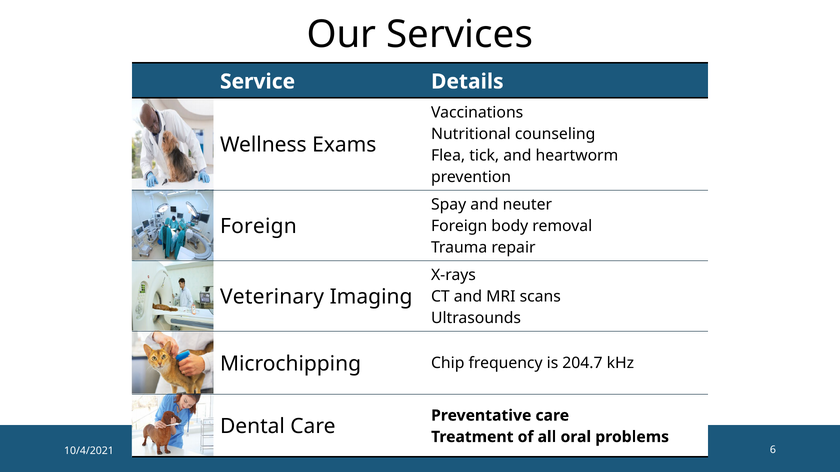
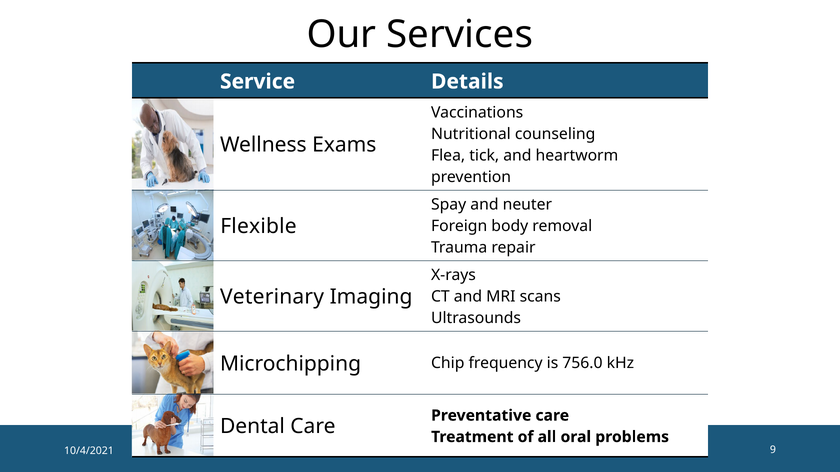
Foreign: Foreign -> Flexible (258, 227)
204.7: 204.7 -> 756.0 (582, 364)
6: 6 -> 9 (773, 450)
